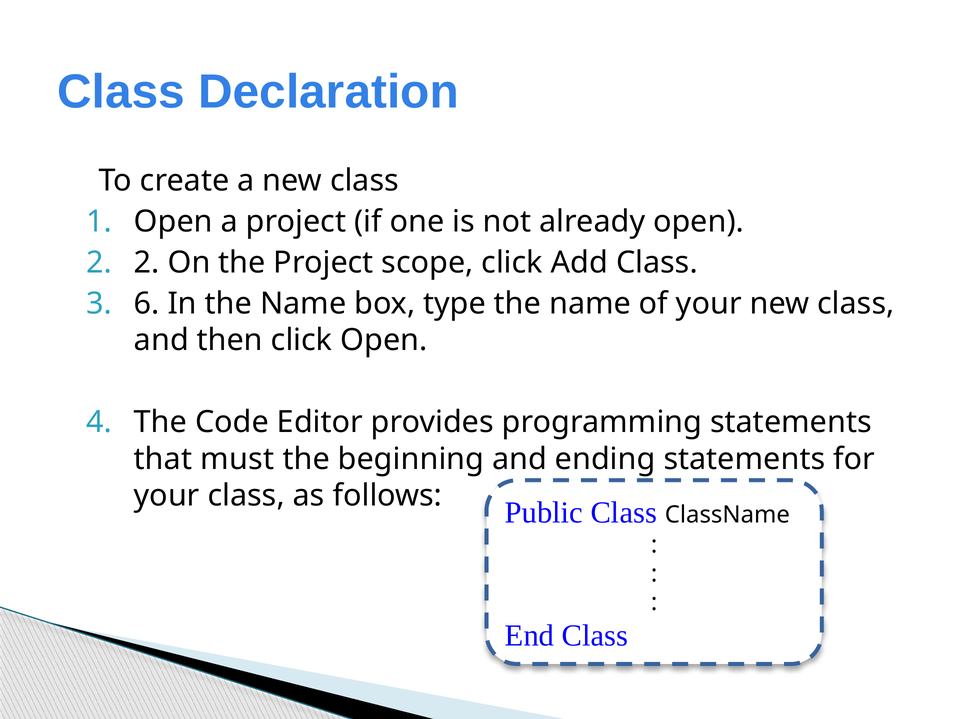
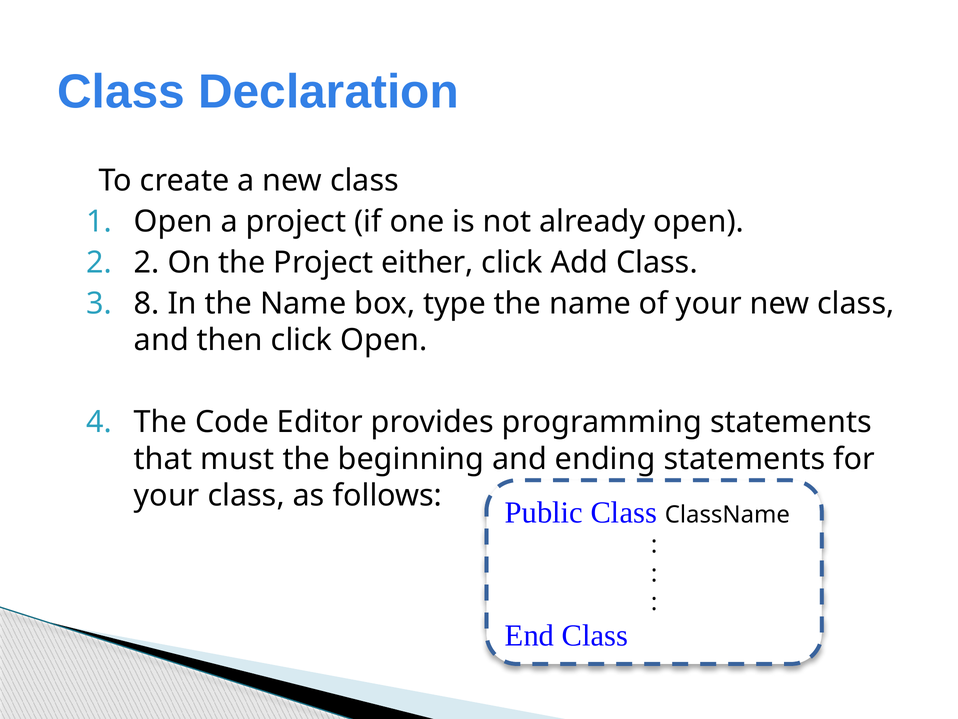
scope: scope -> either (427, 262)
6: 6 -> 8 (147, 303)
